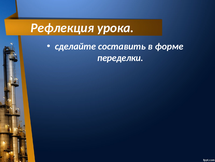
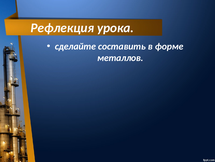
переделки: переделки -> металлов (120, 58)
